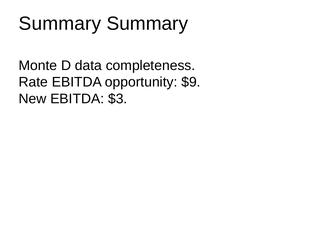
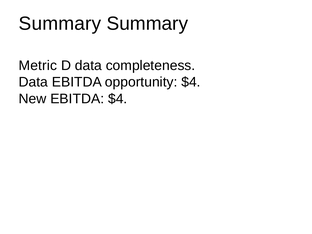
Monte: Monte -> Metric (38, 65)
Rate: Rate -> Data (33, 82)
opportunity $9: $9 -> $4 (191, 82)
EBITDA $3: $3 -> $4 (118, 99)
